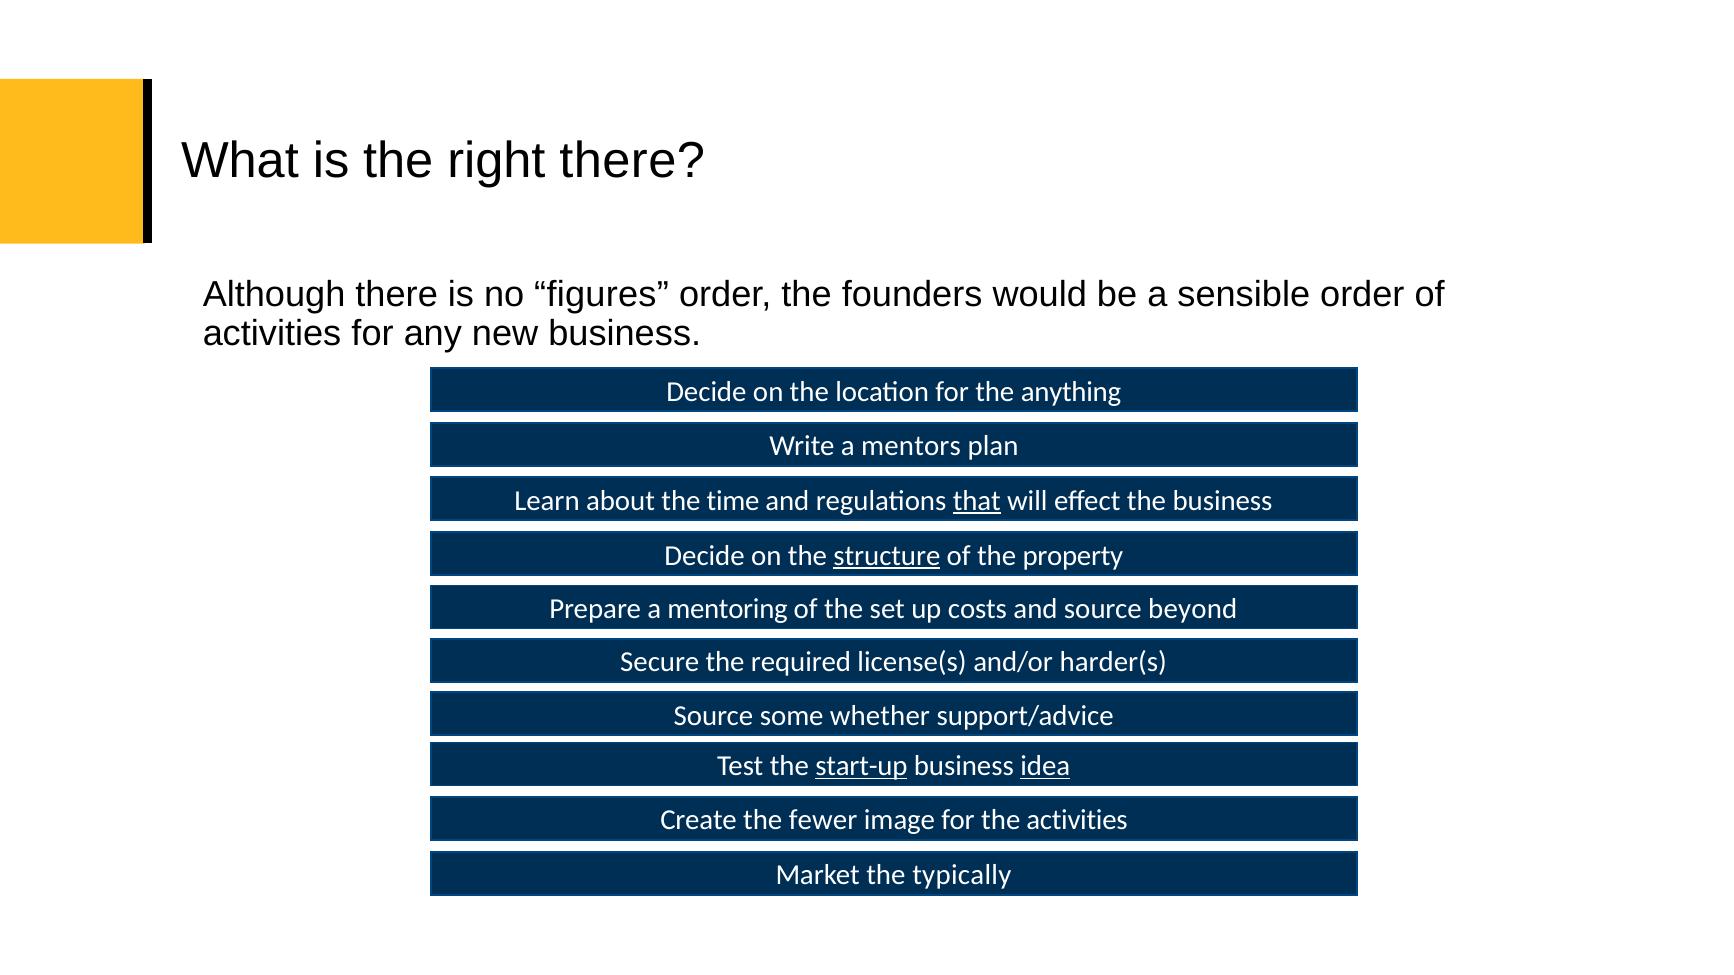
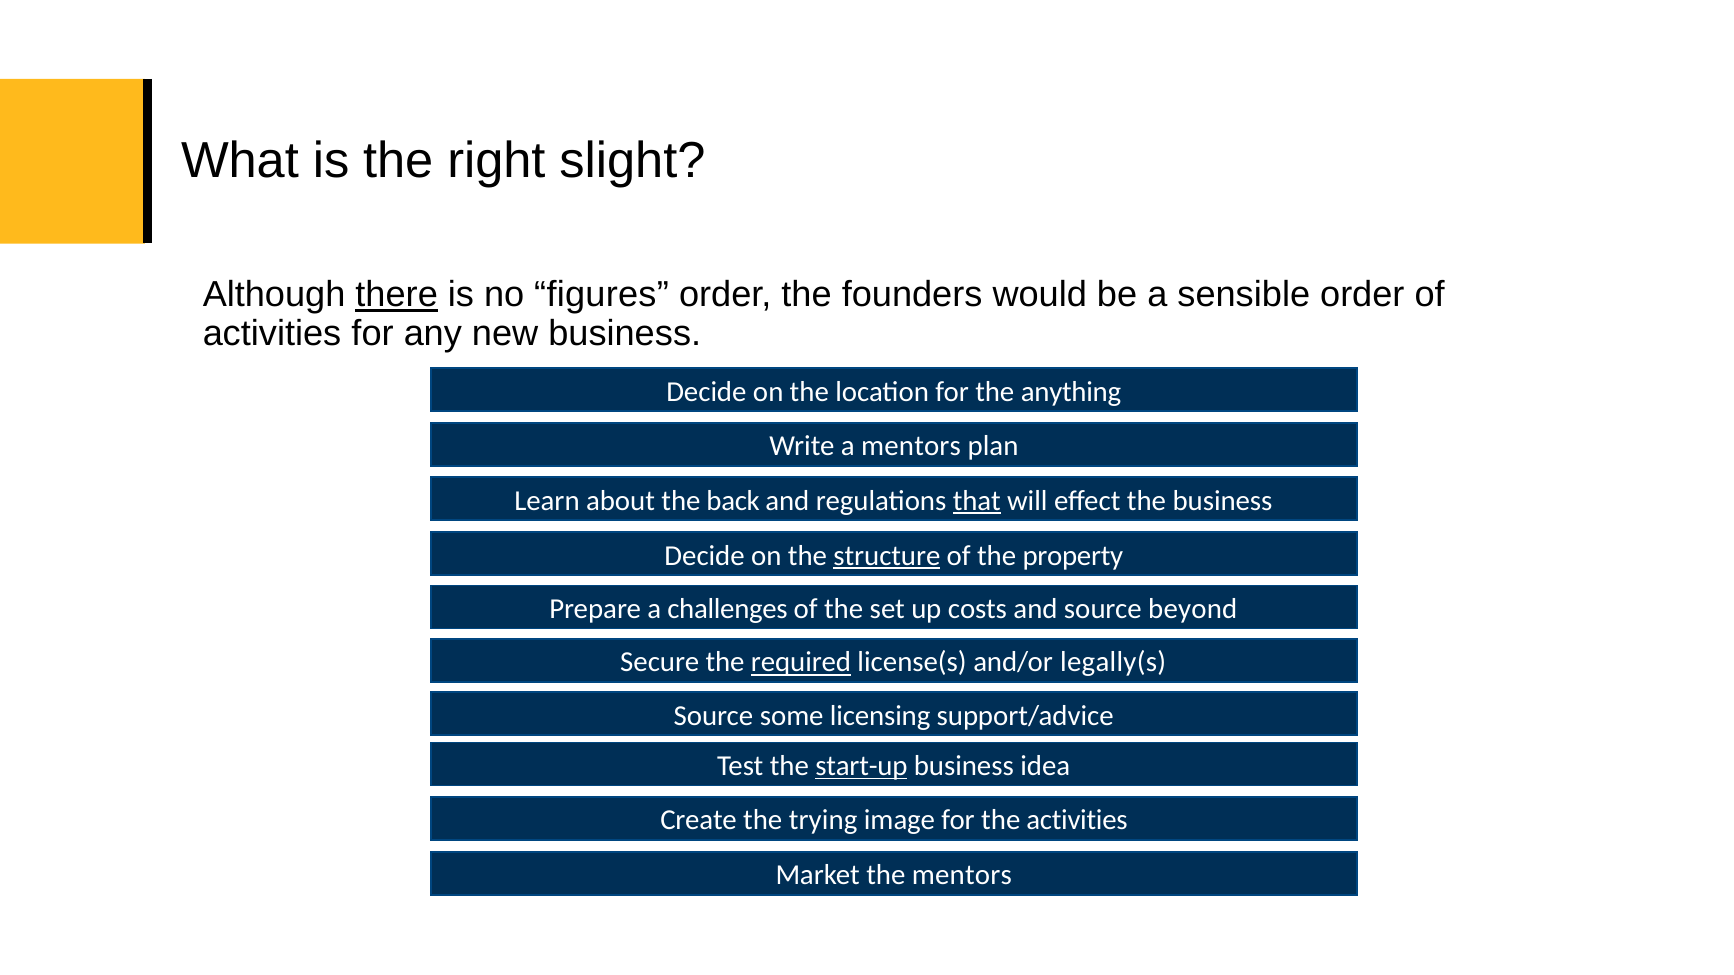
right there: there -> slight (632, 161)
there underline: none -> present (397, 295)
time: time -> back (733, 501)
mentoring: mentoring -> challenges (728, 609)
required underline: none -> present (801, 663)
harder(s: harder(s -> legally(s (1113, 663)
whether: whether -> licensing (880, 716)
idea underline: present -> none (1045, 766)
fewer: fewer -> trying (823, 821)
the typically: typically -> mentors (962, 876)
